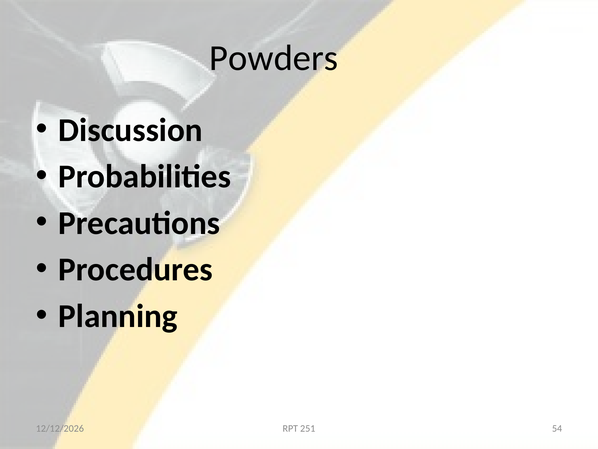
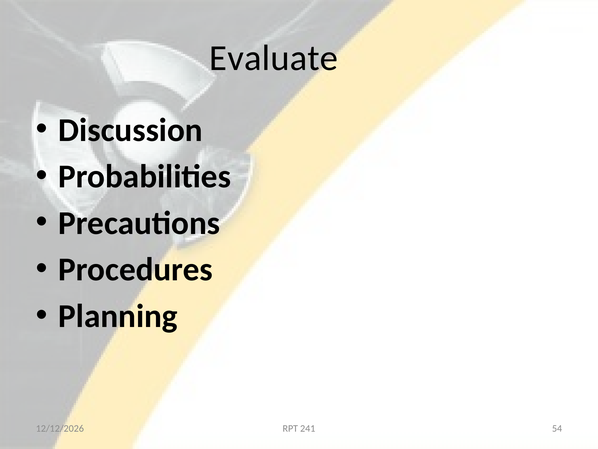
Powders: Powders -> Evaluate (274, 58)
251: 251 -> 241 (308, 428)
